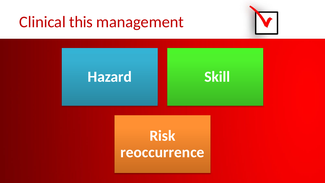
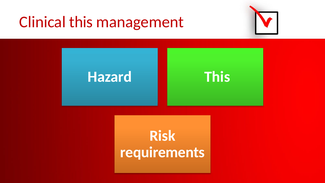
Skill: Skill -> This (217, 77)
reoccurrence: reoccurrence -> requirements (163, 152)
